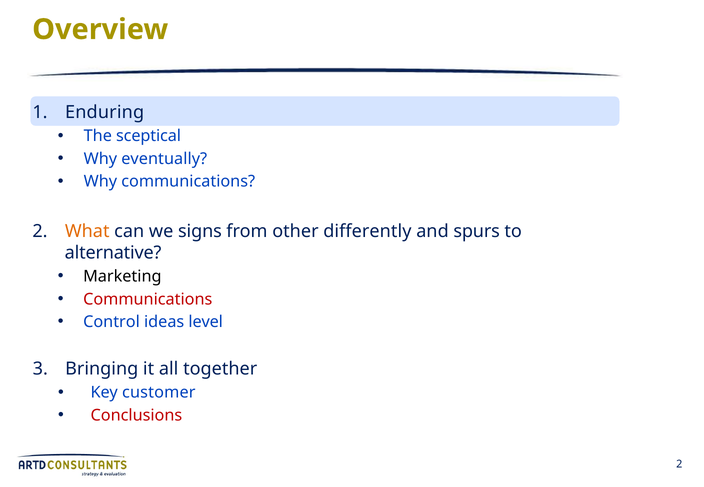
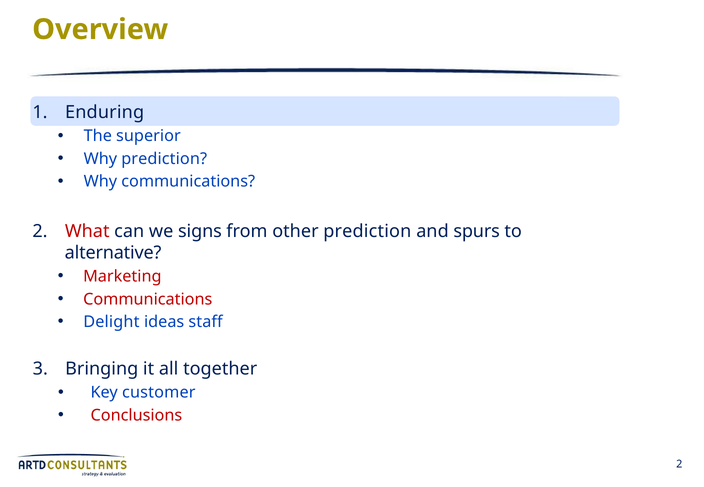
sceptical: sceptical -> superior (148, 136)
Why eventually: eventually -> prediction (164, 159)
What colour: orange -> red (87, 231)
other differently: differently -> prediction (367, 231)
Marketing colour: black -> red (122, 277)
Control: Control -> Delight (111, 322)
level: level -> staff (206, 322)
